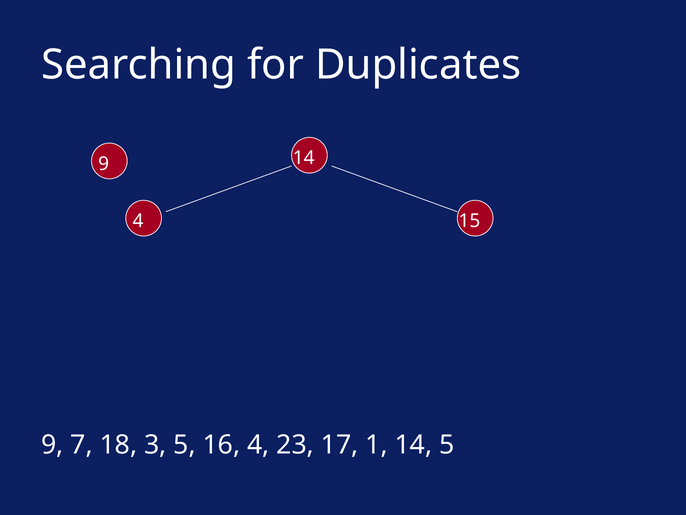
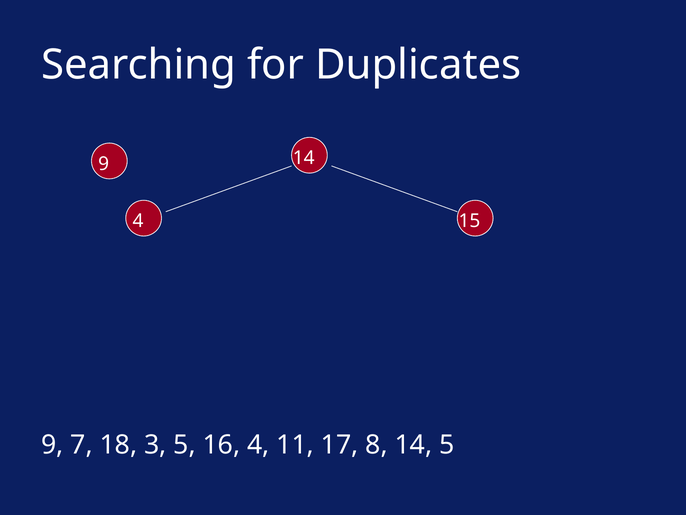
23: 23 -> 11 (295, 444)
1: 1 -> 8 (377, 444)
